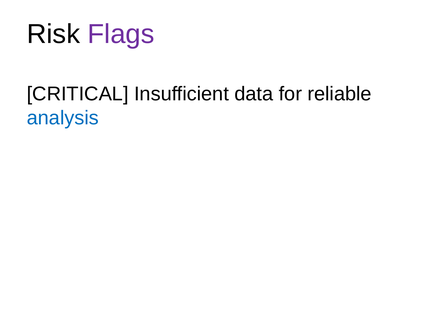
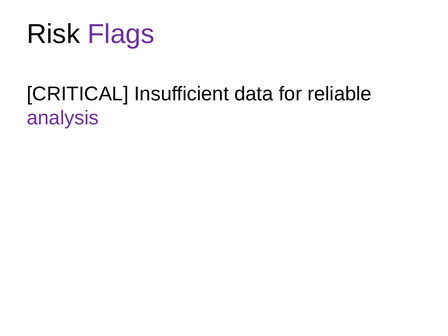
analysis colour: blue -> purple (63, 118)
